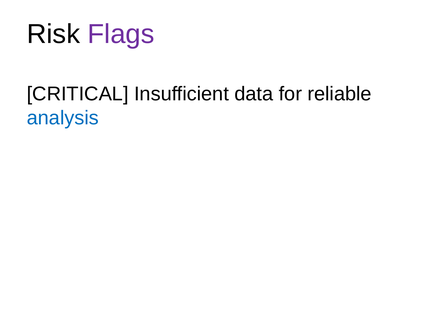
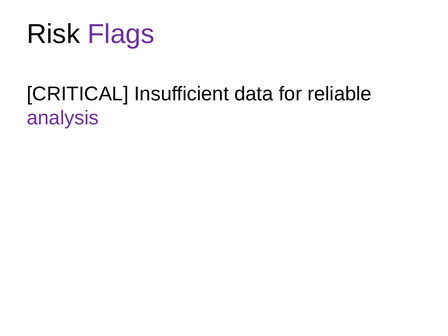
analysis colour: blue -> purple (63, 118)
